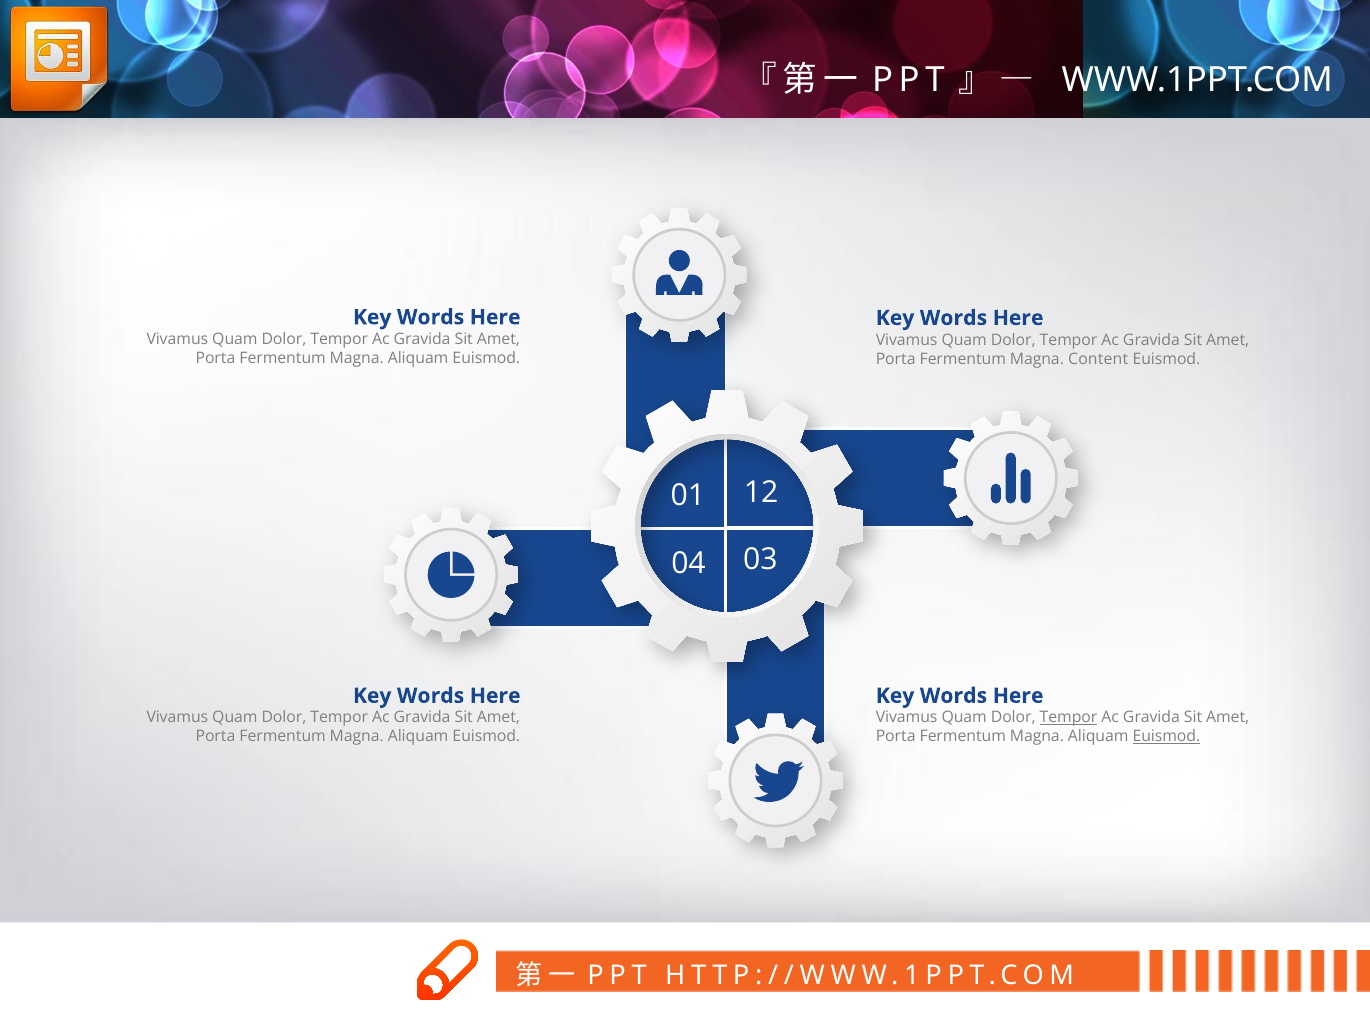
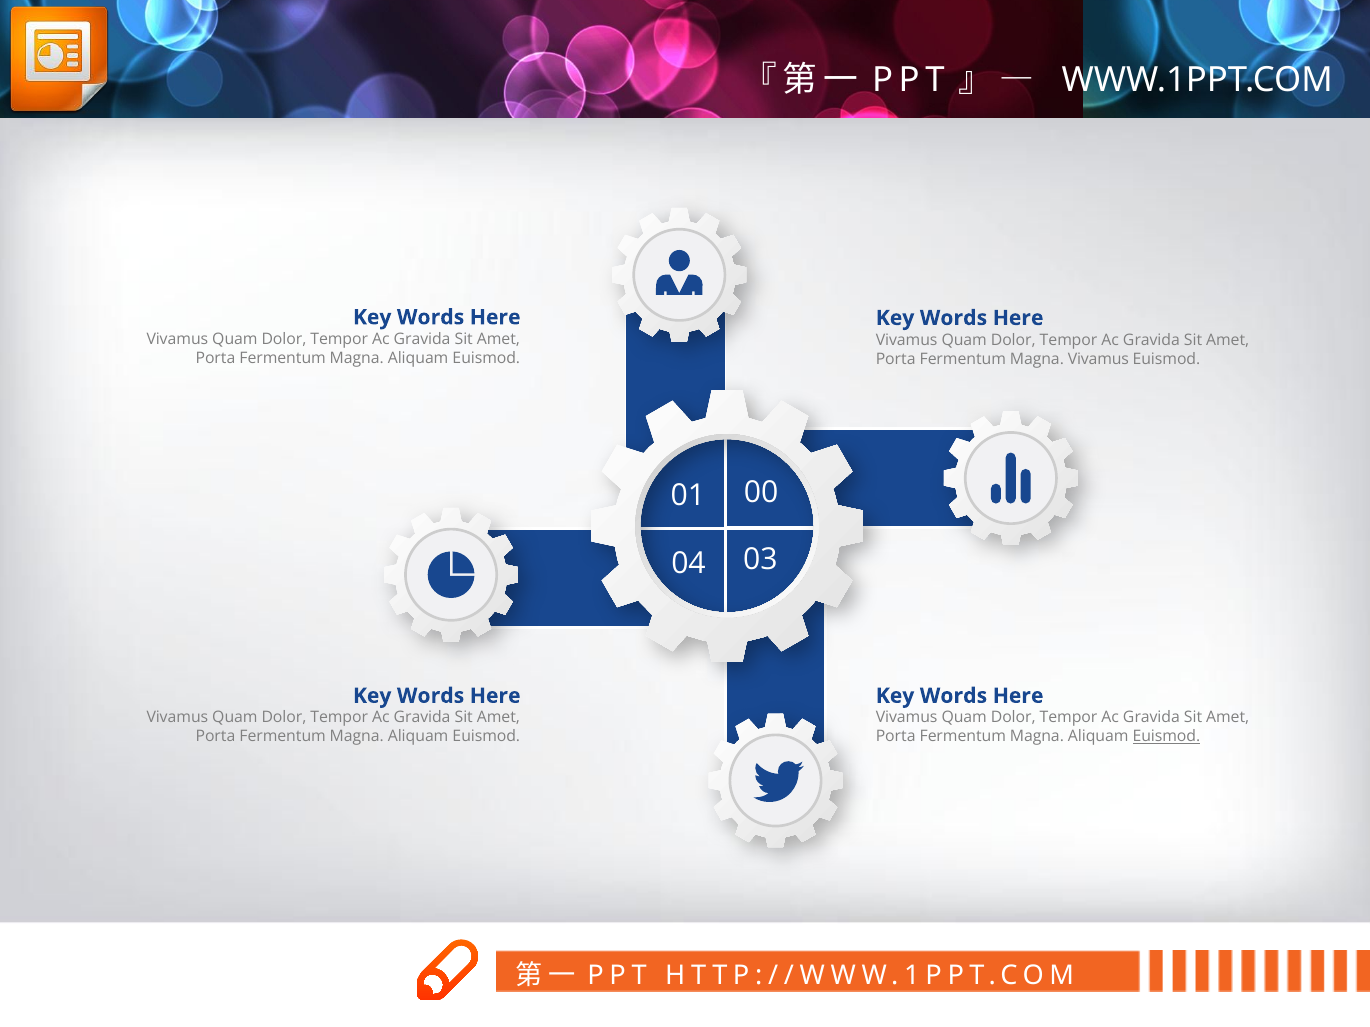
Magna Content: Content -> Vivamus (1098, 359)
12: 12 -> 00 (761, 492)
Tempor underline: present -> none (1069, 718)
